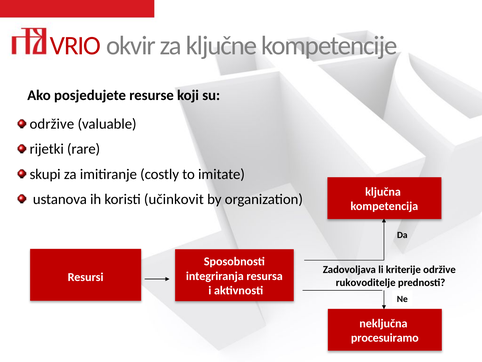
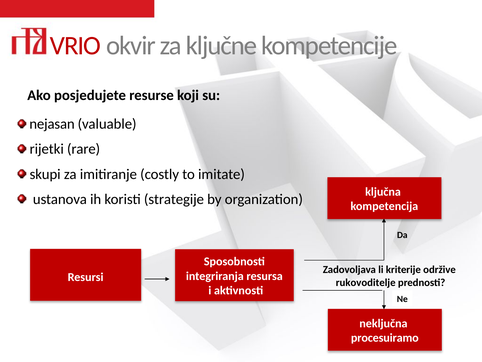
održive: održive -> nejasan (52, 124)
učinkovit: učinkovit -> strategije (174, 199)
